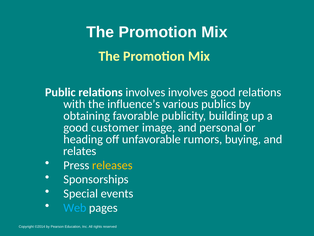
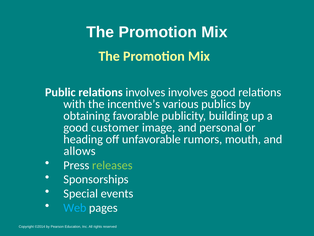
influence’s: influence’s -> incentive’s (134, 104)
buying: buying -> mouth (243, 139)
relates: relates -> allows (80, 151)
releases colour: yellow -> light green (112, 165)
